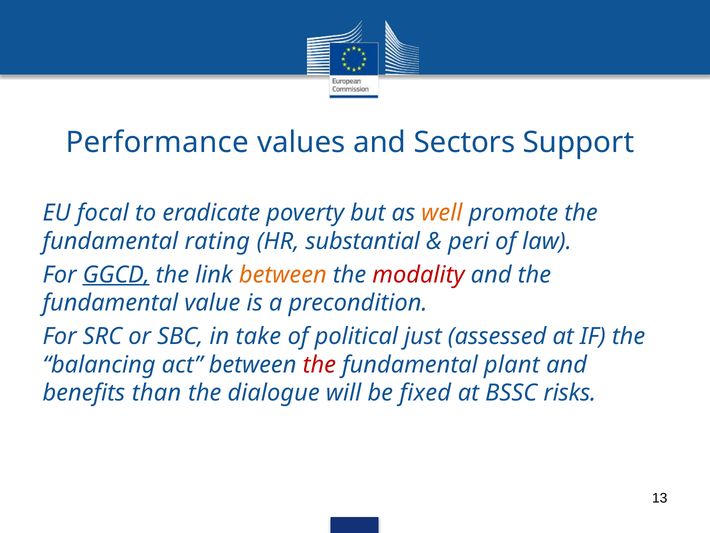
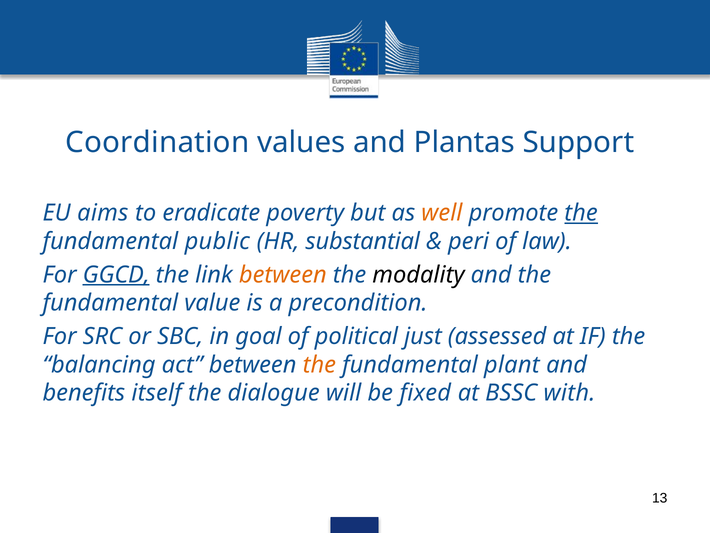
Performance: Performance -> Coordination (157, 142)
Sectors: Sectors -> Plantas (464, 142)
focal: focal -> aims (103, 213)
the underline: none -> present (581, 213)
rating: rating -> public (217, 241)
modality colour: red -> black (418, 274)
take: take -> goal (258, 336)
the colour: red -> orange (319, 364)
than: than -> itself (157, 393)
risks: risks -> with (570, 393)
